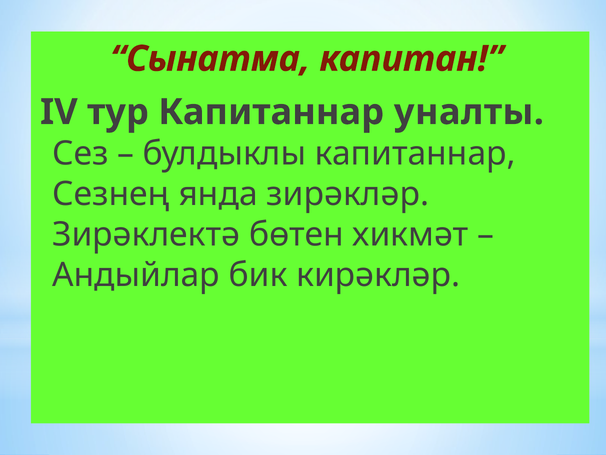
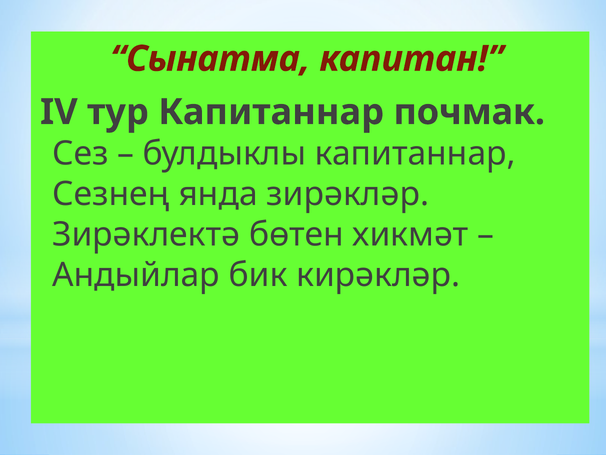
уналты: уналты -> почмак (469, 112)
